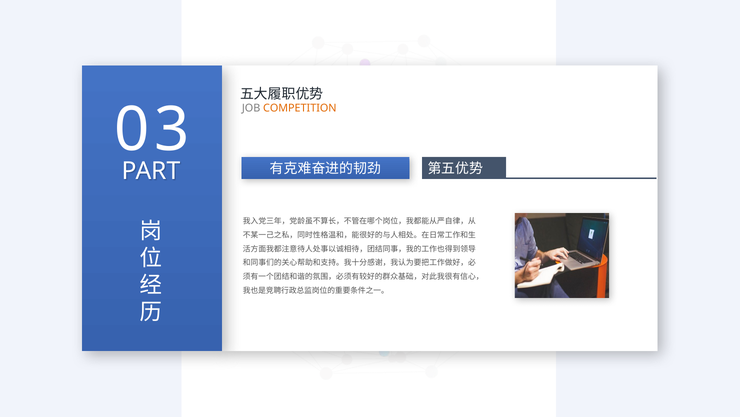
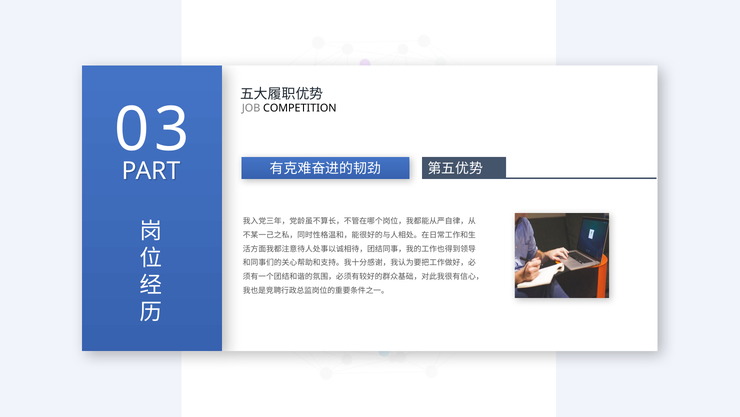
COMPETITION colour: orange -> black (300, 108)
